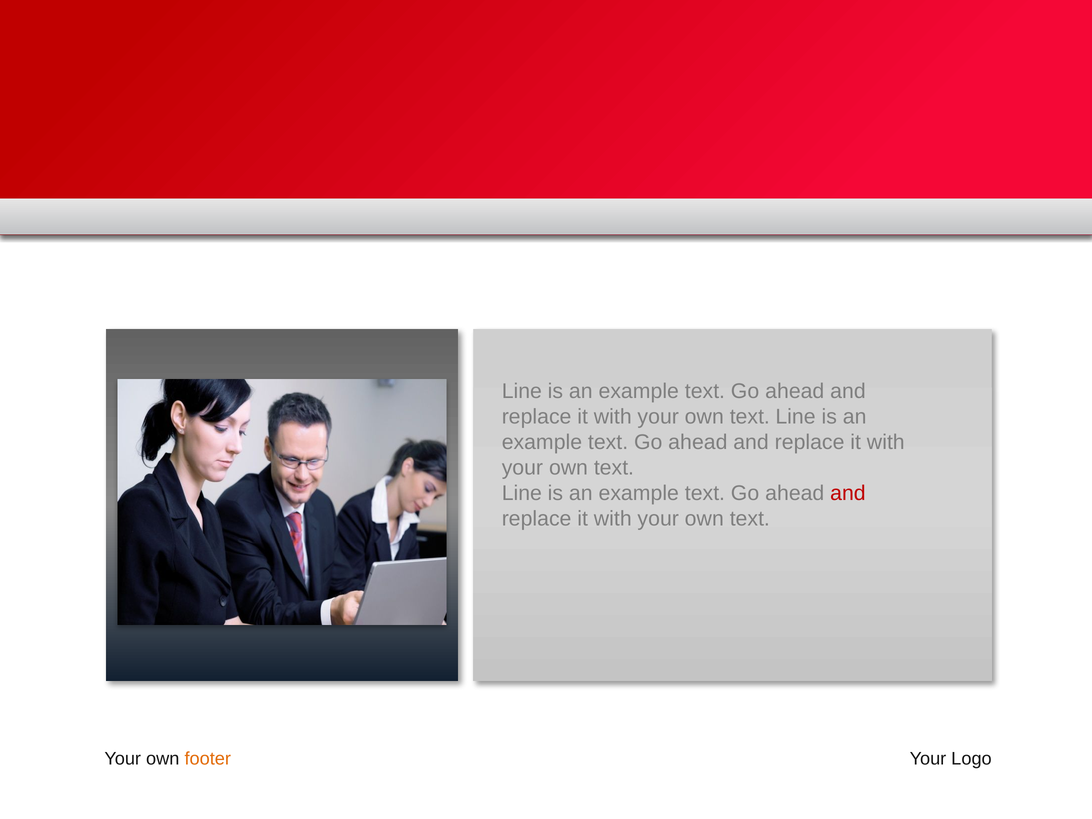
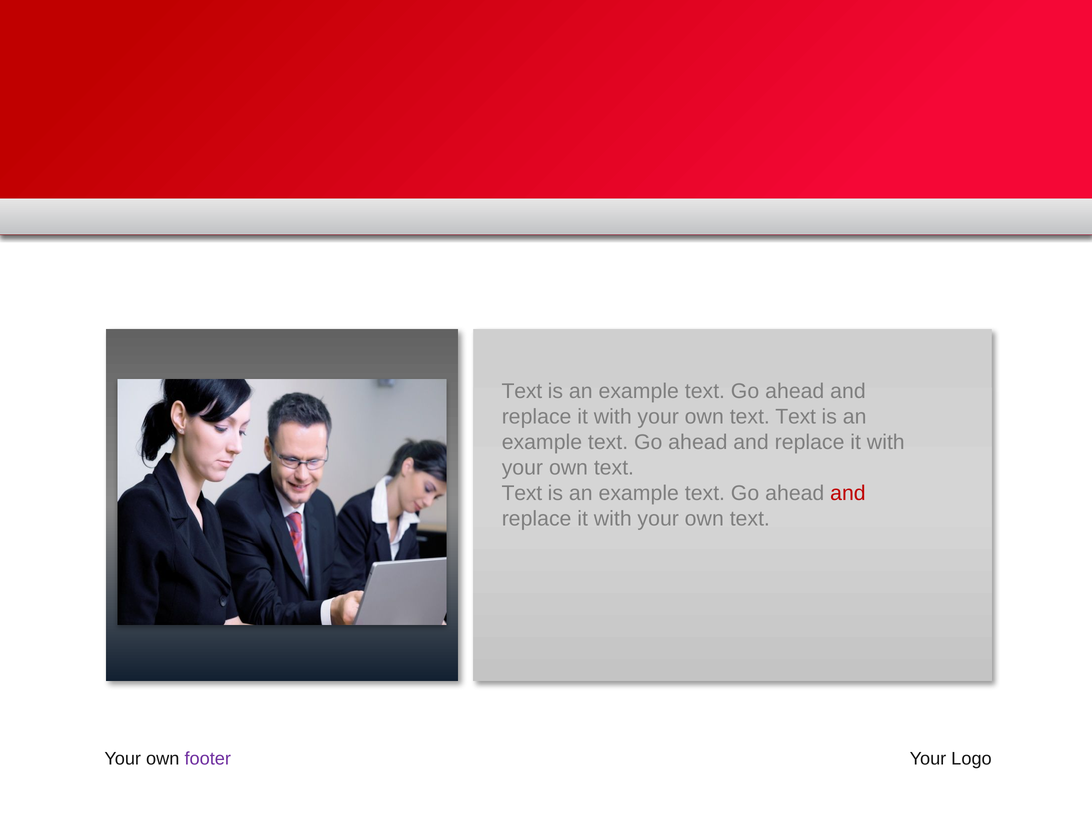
Line: Line -> Text (522, 391)
Line: Line -> Text (796, 417)
Line: Line -> Text (522, 493)
footer colour: orange -> purple (208, 759)
